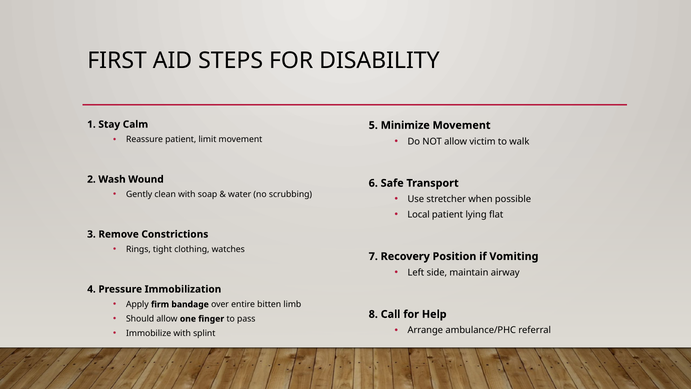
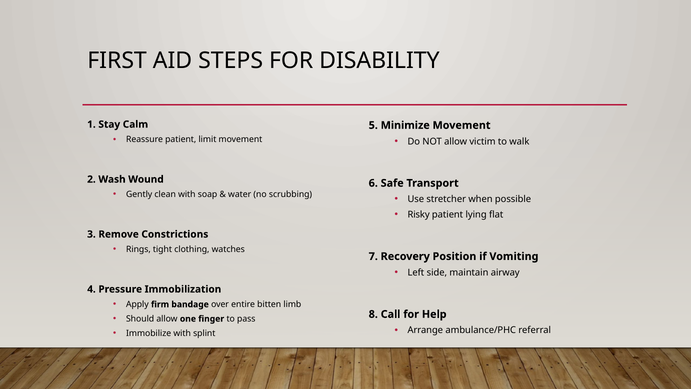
Local: Local -> Risky (419, 214)
